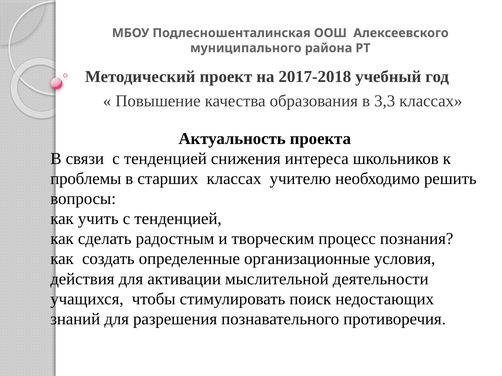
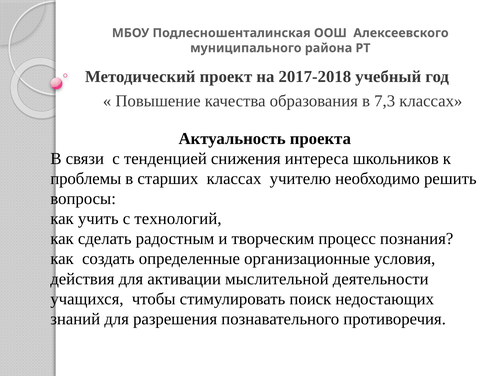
3,3: 3,3 -> 7,3 (385, 101)
учить с тенденцией: тенденцией -> технологий (178, 219)
